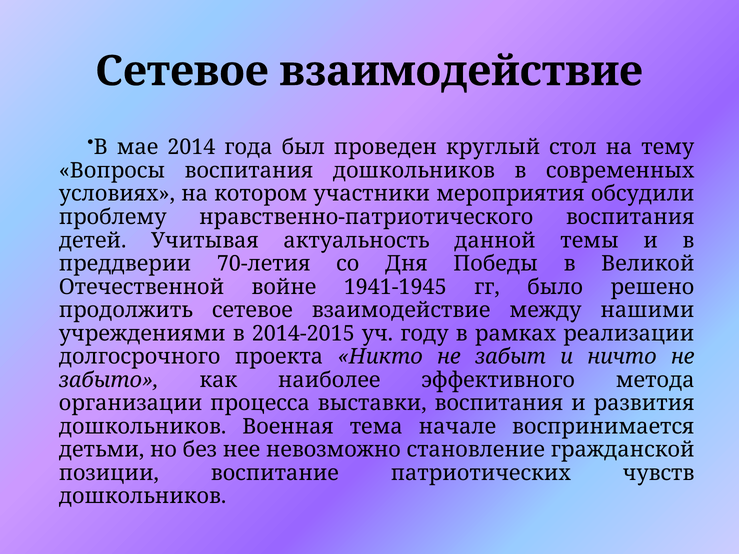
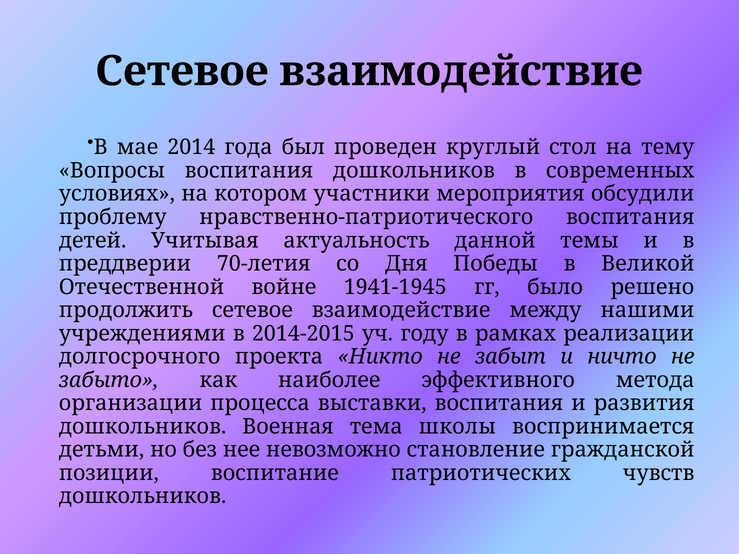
начале: начале -> школы (457, 427)
